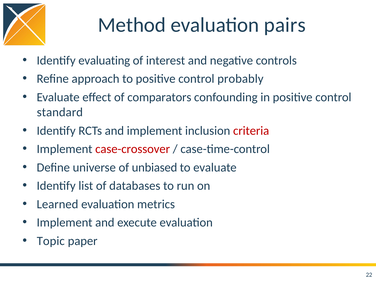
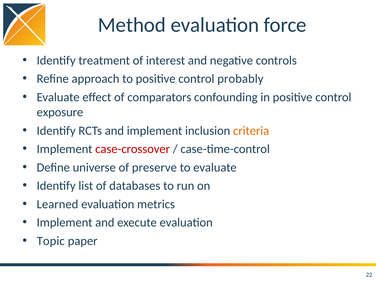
pairs: pairs -> force (285, 25)
evaluating: evaluating -> treatment (104, 60)
standard: standard -> exposure (60, 112)
criteria colour: red -> orange (251, 131)
unbiased: unbiased -> preserve (154, 167)
